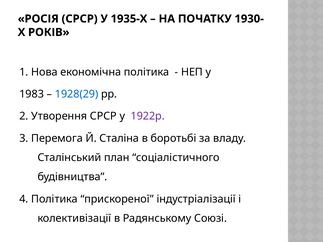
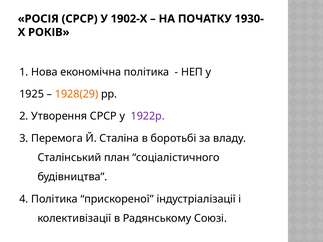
1935-Х: 1935-Х -> 1902-Х (129, 19)
1983: 1983 -> 1925 (32, 94)
1928(29 colour: blue -> orange (77, 94)
